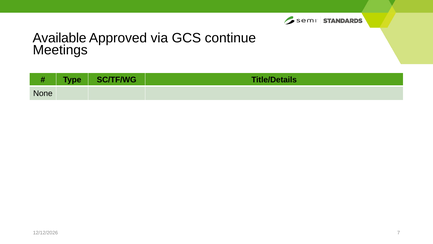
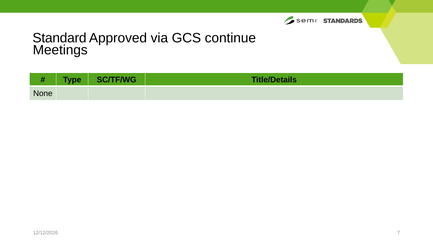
Available: Available -> Standard (60, 38)
